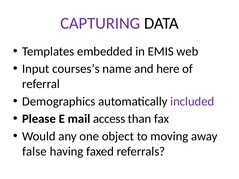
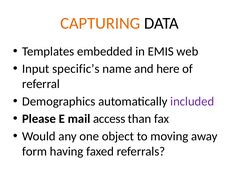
CAPTURING colour: purple -> orange (100, 23)
courses’s: courses’s -> specific’s (76, 69)
false: false -> form (35, 152)
